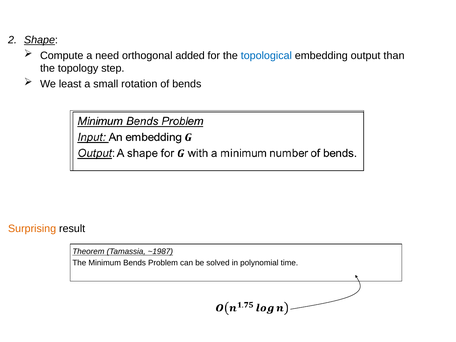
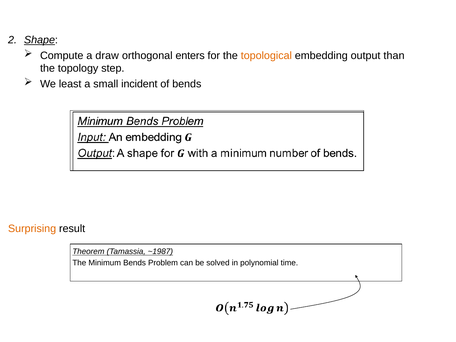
need: need -> draw (107, 55)
added: added -> enters (190, 55)
topological colour: blue -> orange (266, 55)
rotation: rotation -> incident (139, 84)
